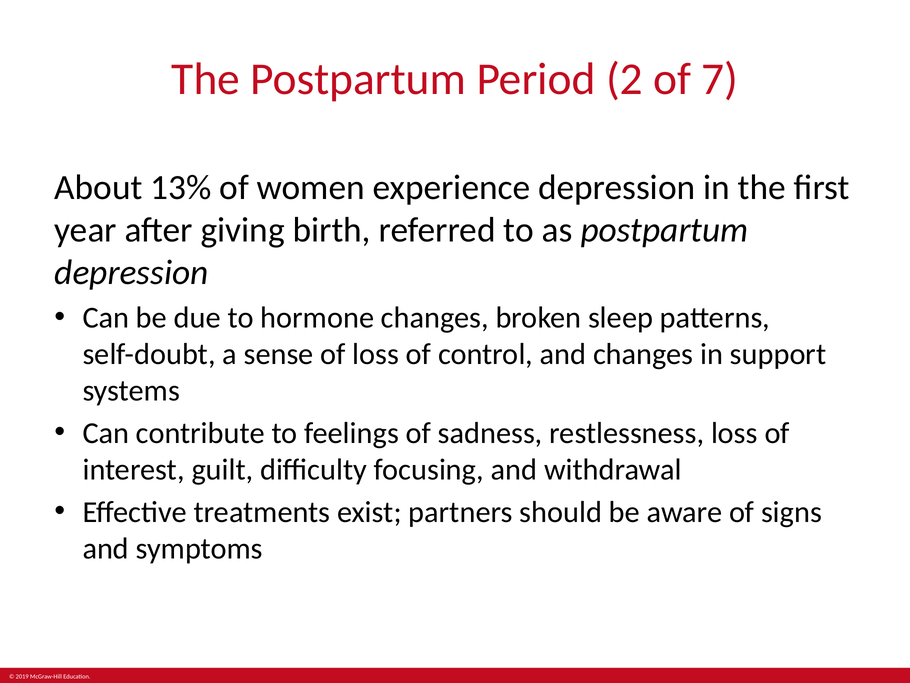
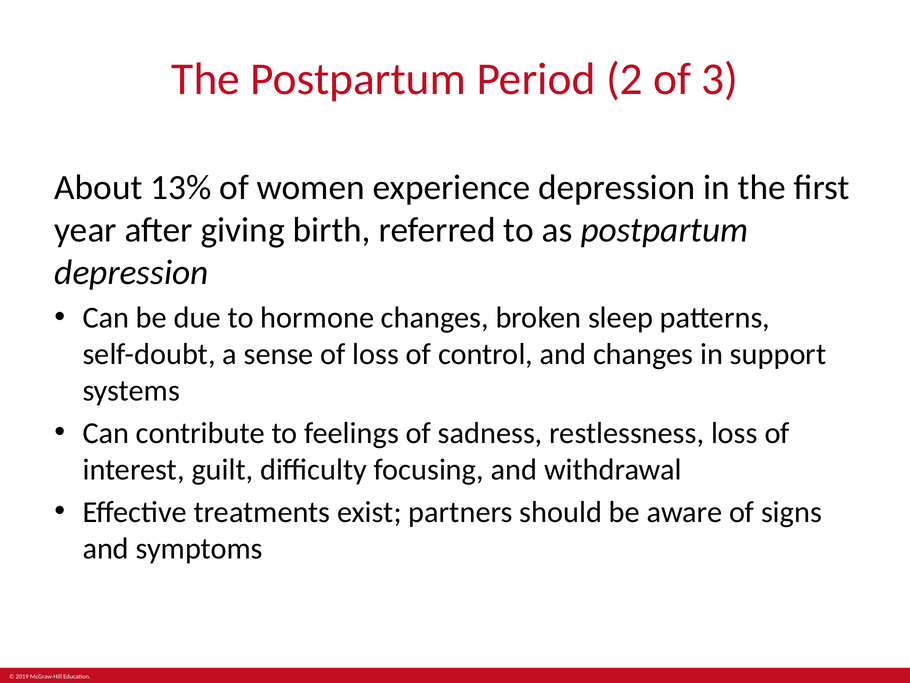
7: 7 -> 3 (720, 79)
